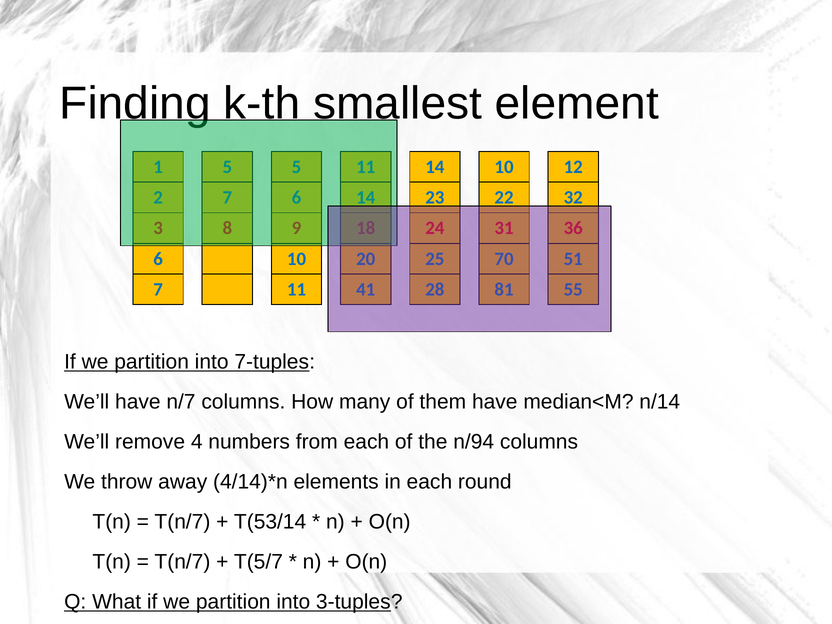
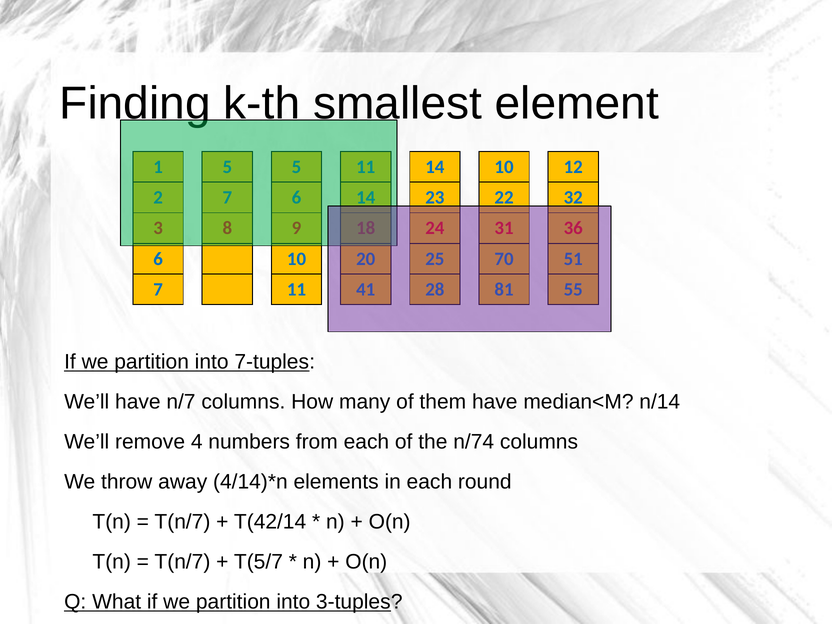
n/94: n/94 -> n/74 (474, 442)
T(53/14: T(53/14 -> T(42/14 (270, 522)
